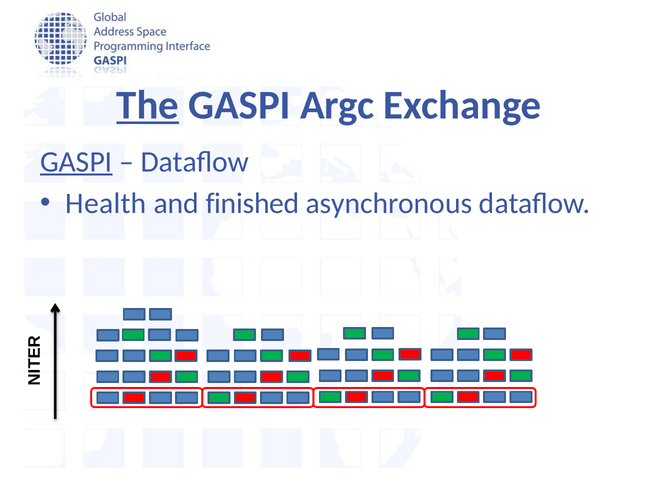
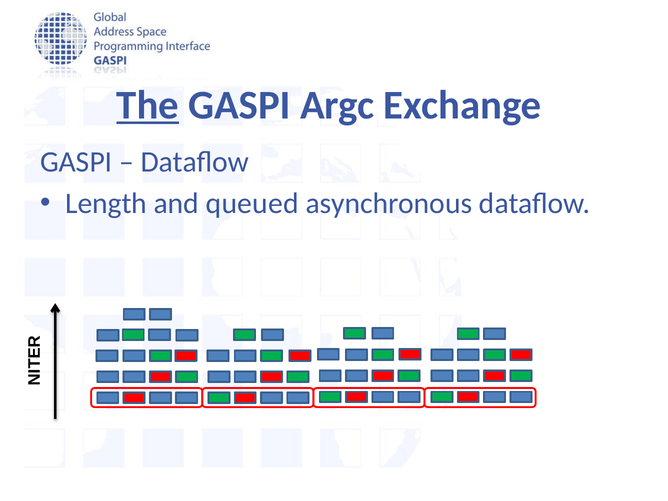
GASPI underline: present -> none (76, 162)
Health: Health -> Length (106, 203)
finished: finished -> queued (252, 203)
